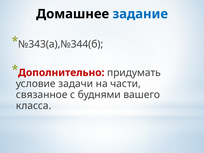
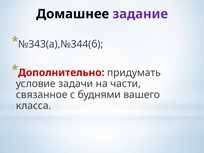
задание colour: blue -> purple (140, 14)
